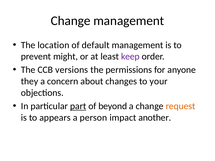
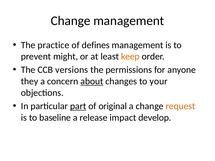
location: location -> practice (53, 45)
default: default -> defines (96, 45)
keep colour: purple -> orange (130, 57)
about underline: none -> present (92, 81)
beyond: beyond -> original (113, 106)
appears: appears -> baseline (55, 118)
person: person -> release (94, 118)
another: another -> develop (155, 118)
